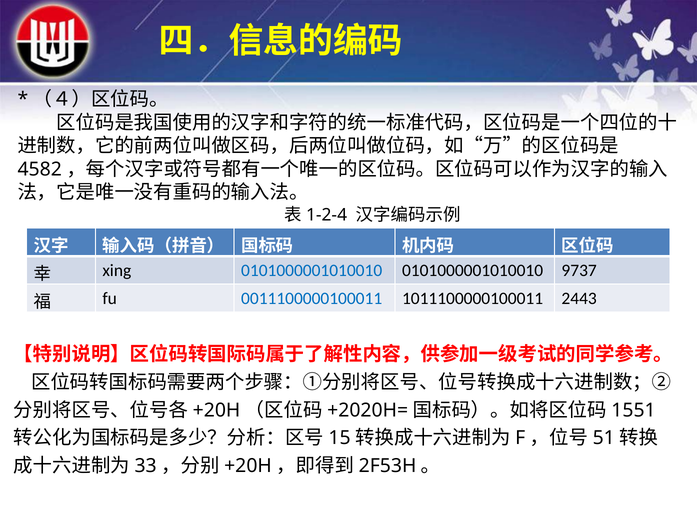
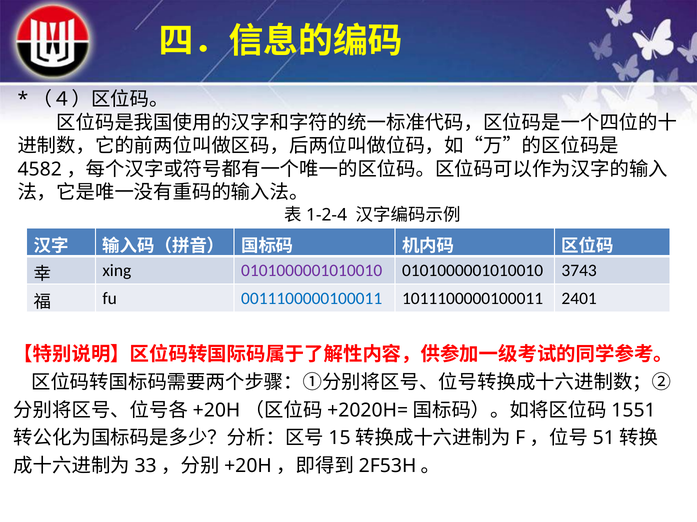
0101000001010010 colour: blue -> purple (312, 271)
9737: 9737 -> 3743 (579, 271)
2443: 2443 -> 2401 (579, 299)
